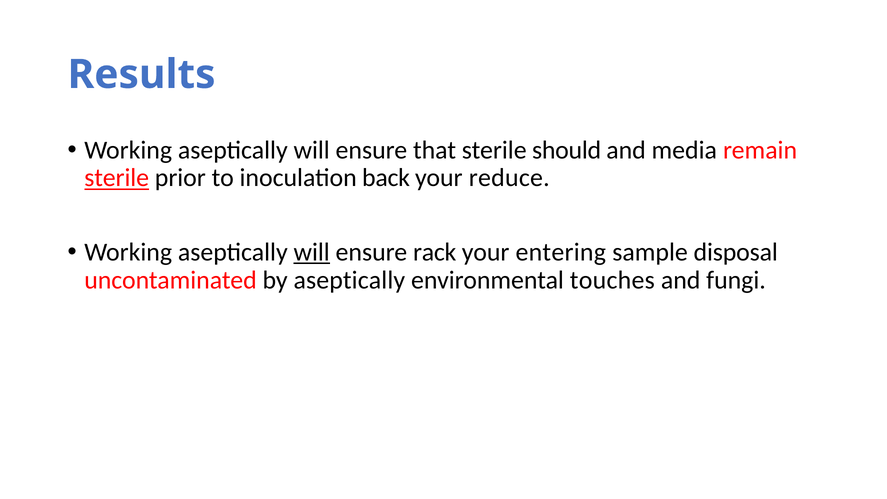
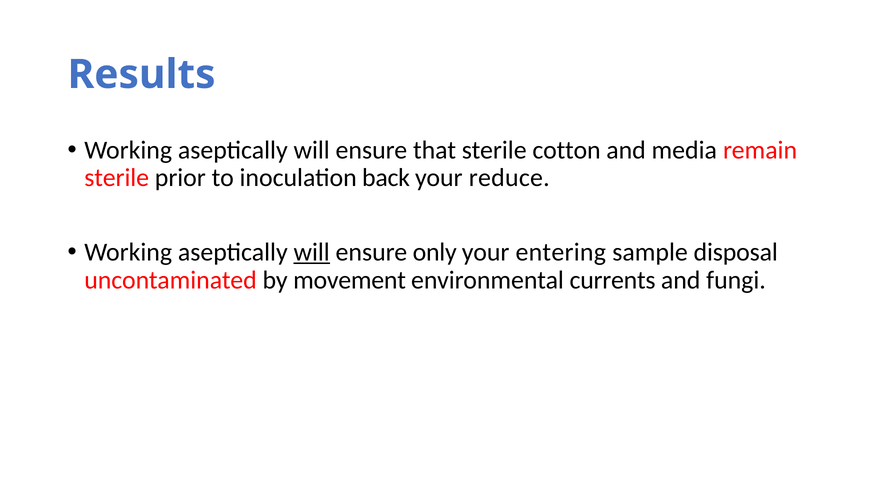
should: should -> cotton (567, 150)
sterile underline: present -> none (117, 178)
rack: rack -> only (435, 252)
by aseptically: aseptically -> movement (350, 280)
touches: touches -> currents (613, 280)
